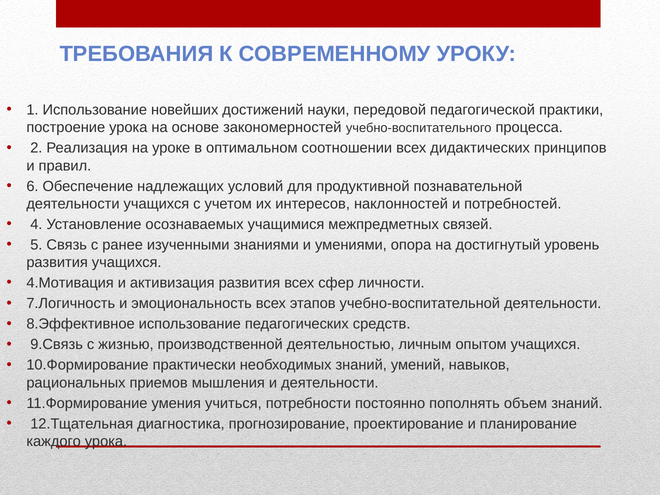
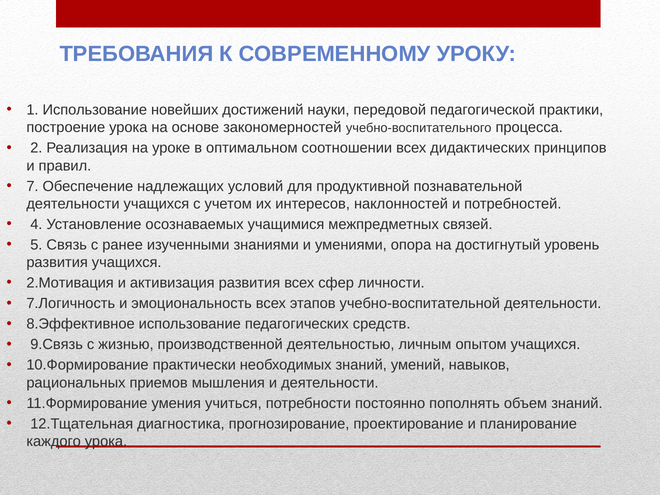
6: 6 -> 7 (32, 186)
4.Мотивация: 4.Мотивация -> 2.Мотивация (70, 283)
